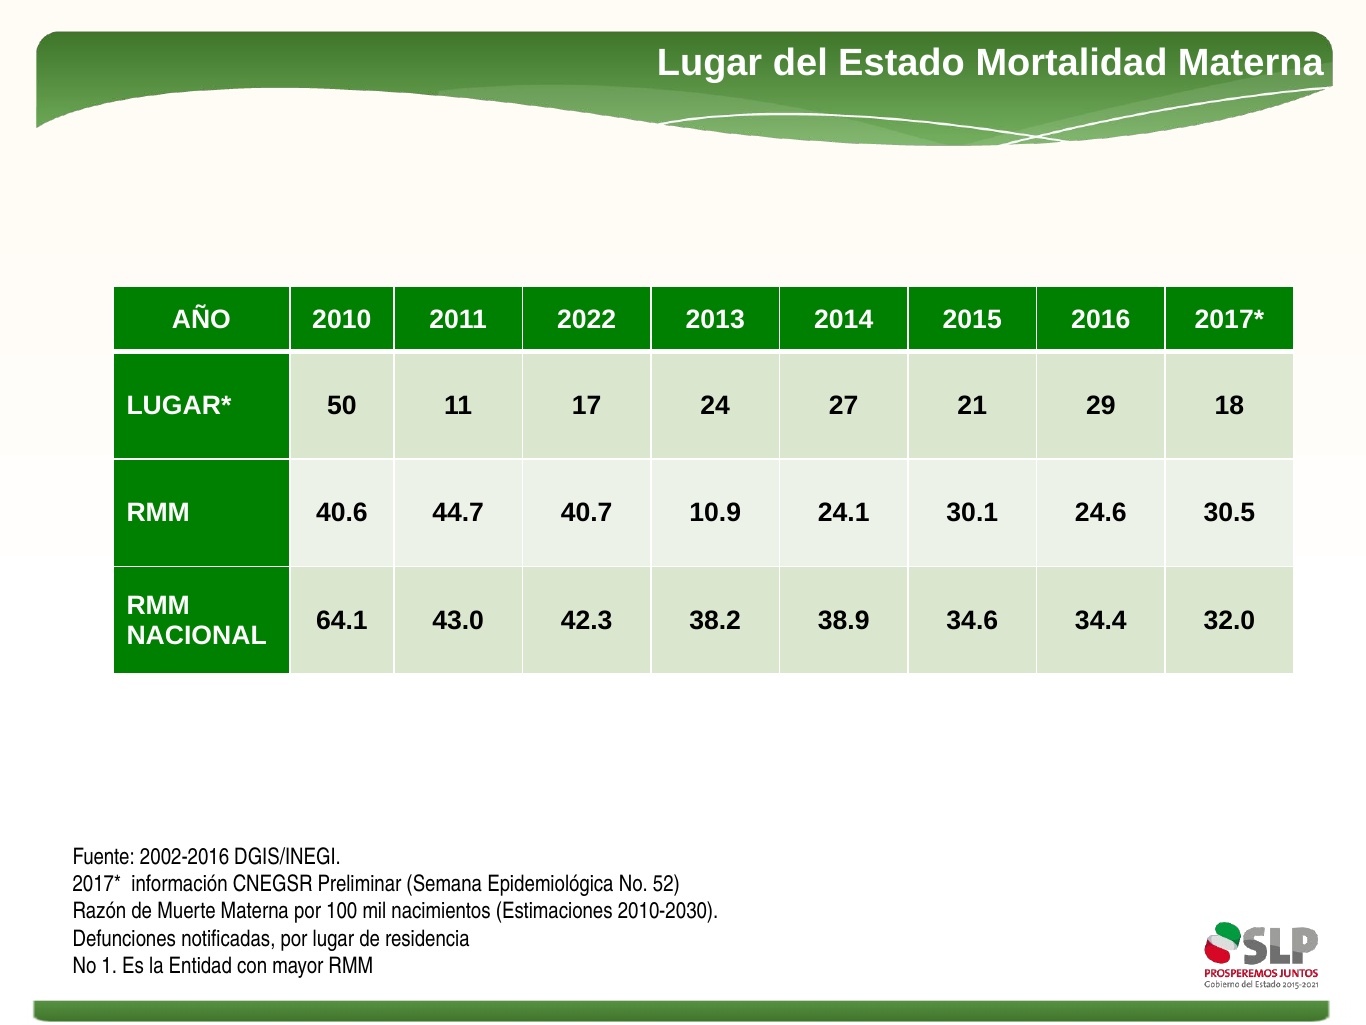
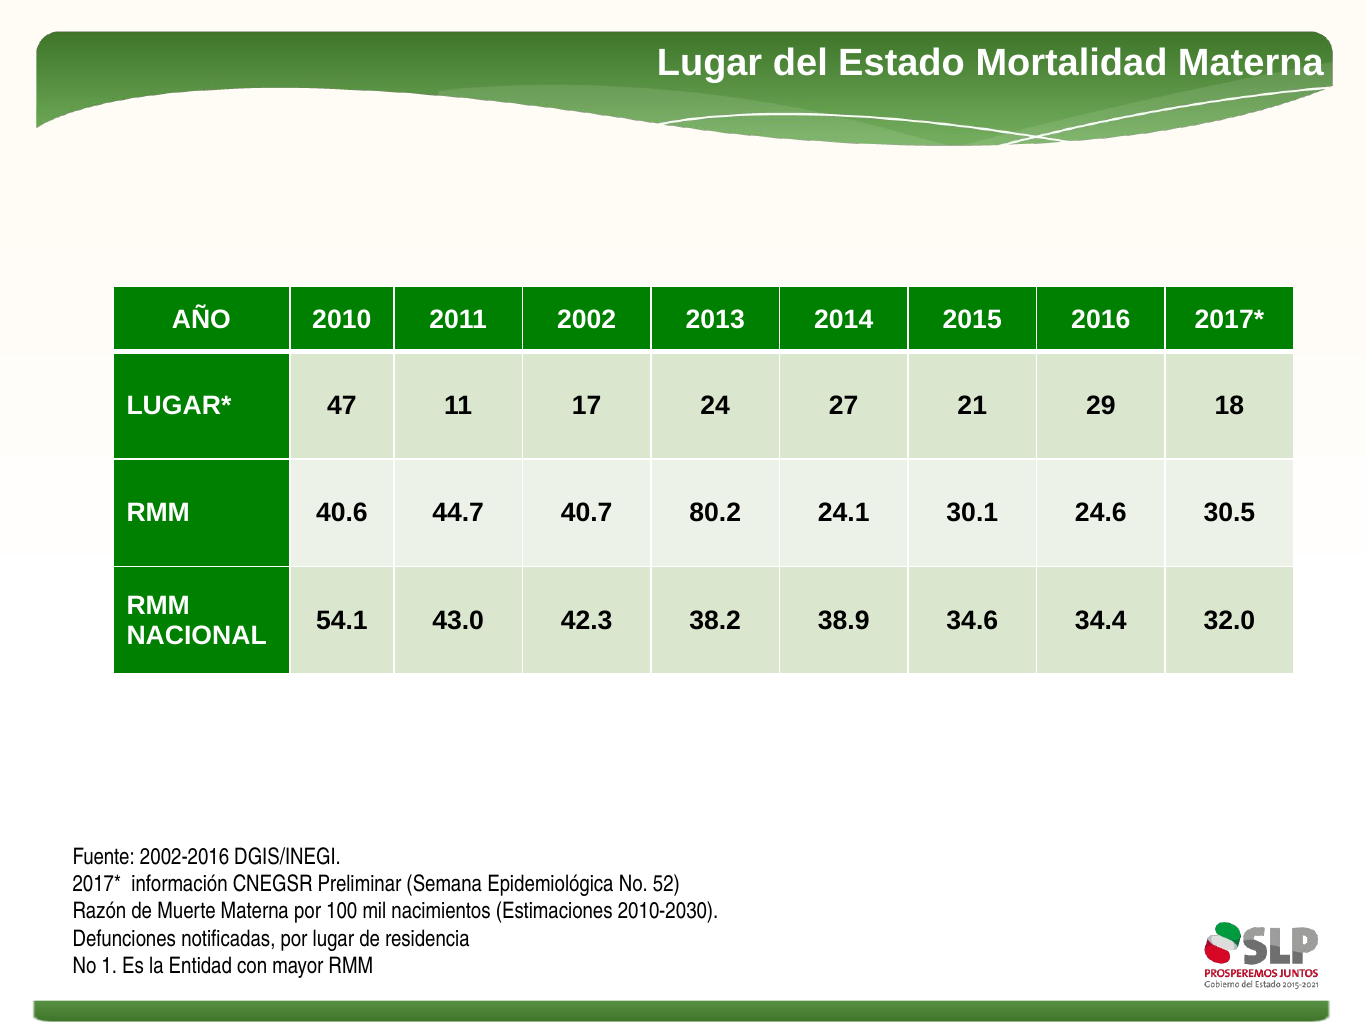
2022: 2022 -> 2002 (587, 319)
50: 50 -> 47 (342, 406)
10.9: 10.9 -> 80.2 (715, 513)
64.1: 64.1 -> 54.1 (342, 620)
